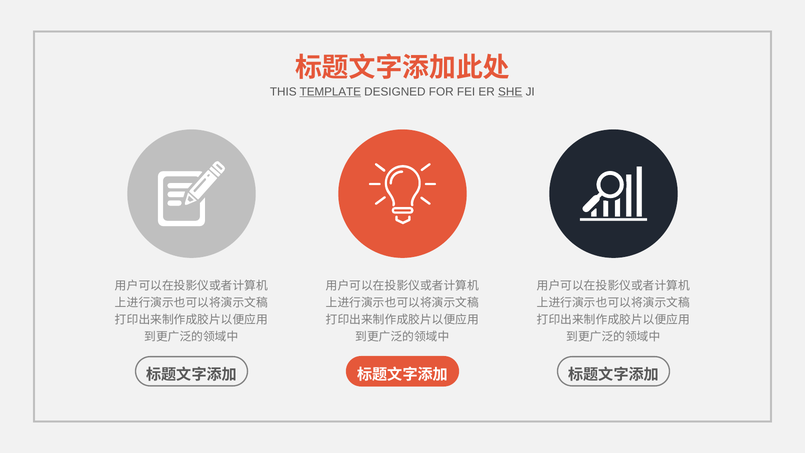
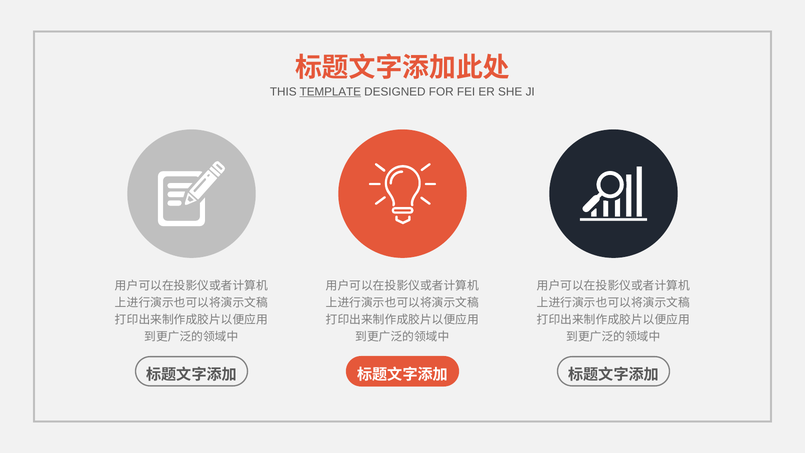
SHE underline: present -> none (510, 92)
